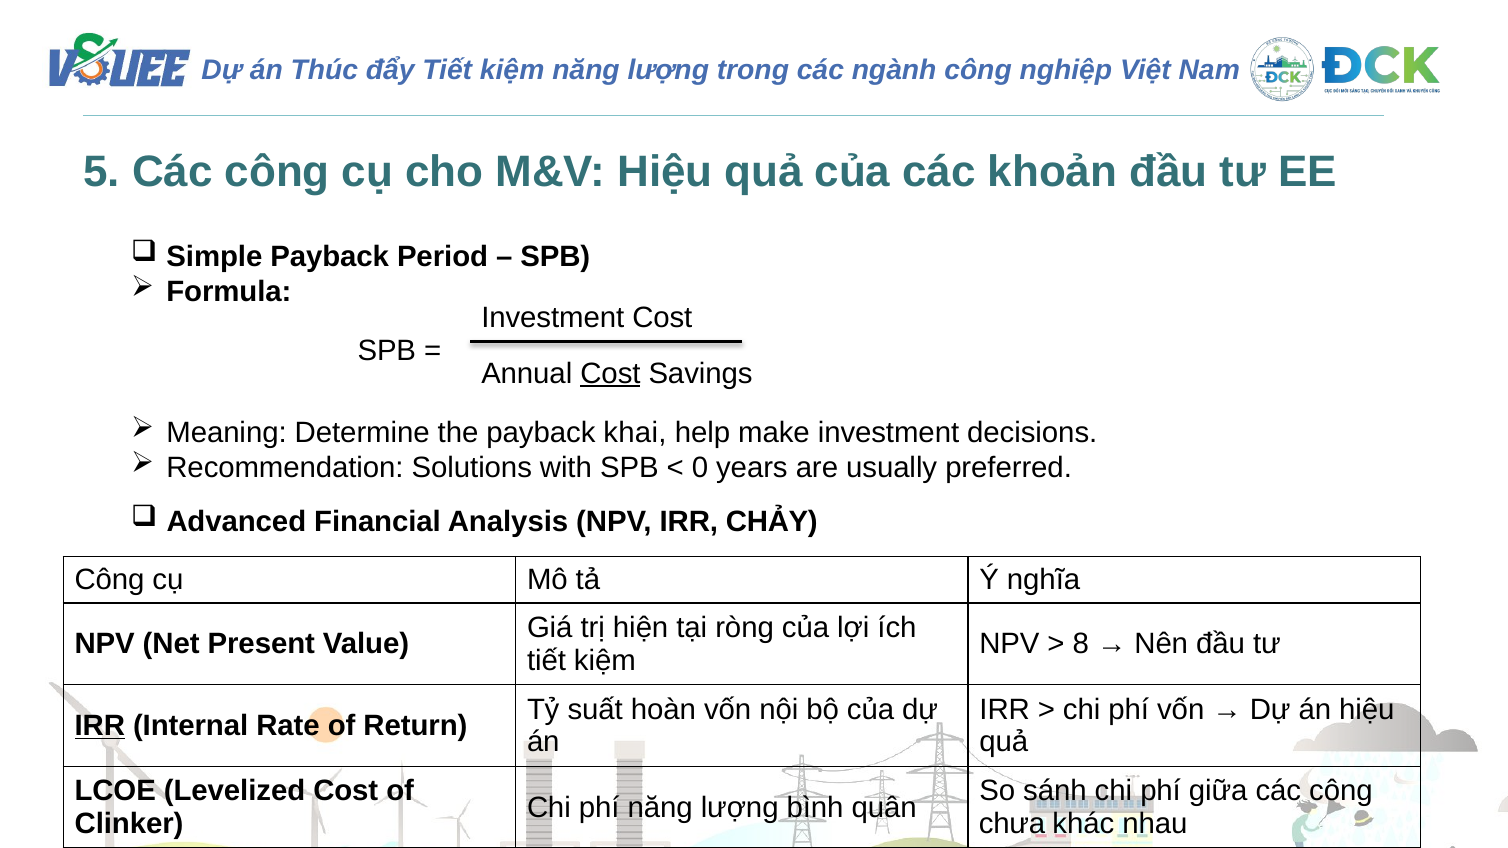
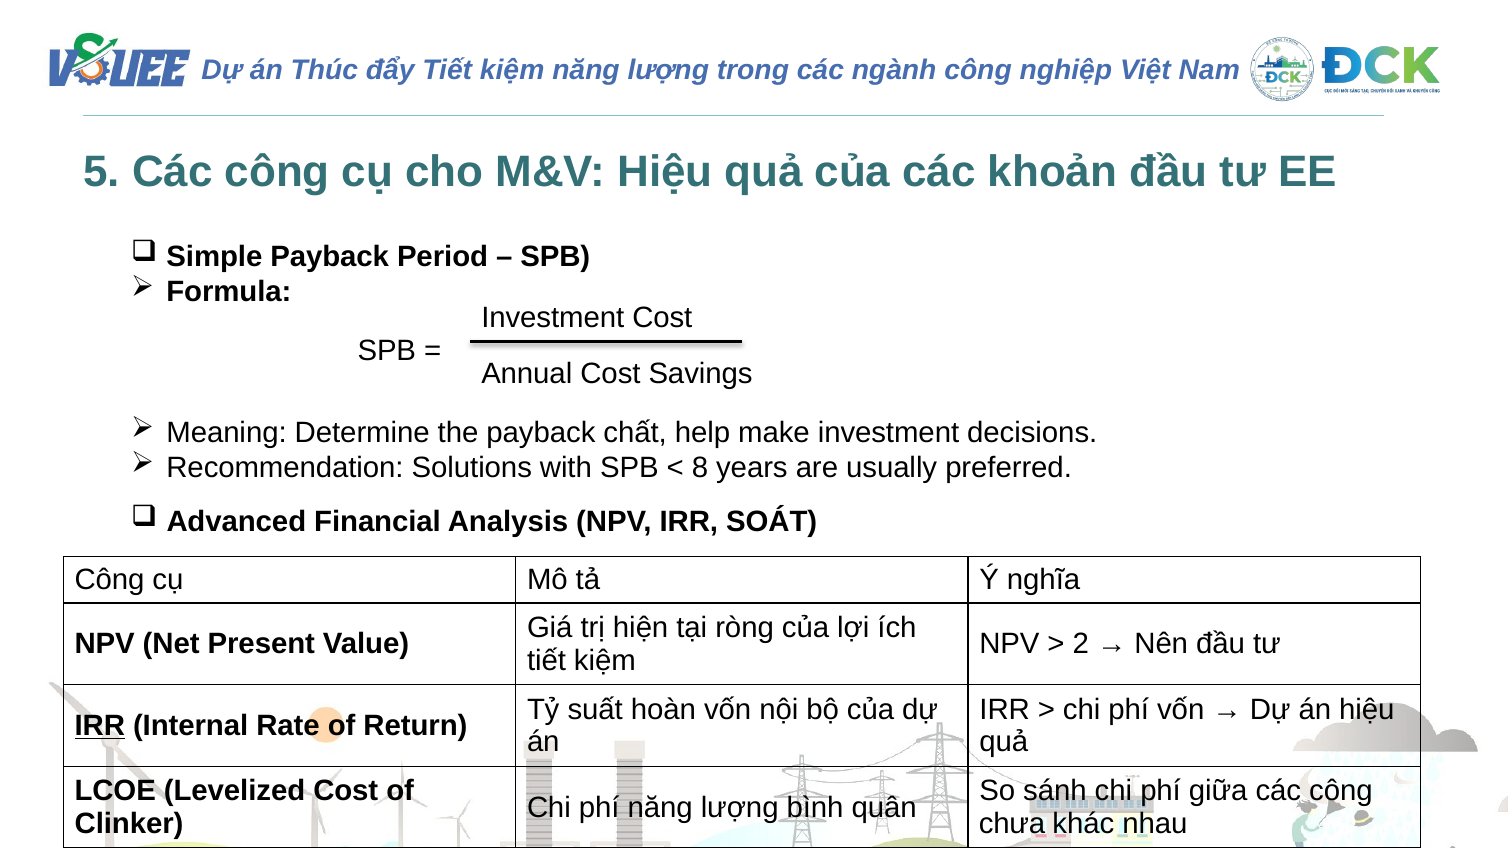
Cost underline: present -> none (610, 374)
khai: khai -> chất (635, 432)
0: 0 -> 8 (700, 468)
CHẢY: CHẢY -> SOÁT (772, 522)
8: 8 -> 2 (1081, 644)
